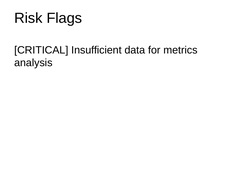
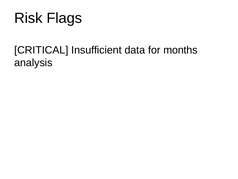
metrics: metrics -> months (180, 50)
